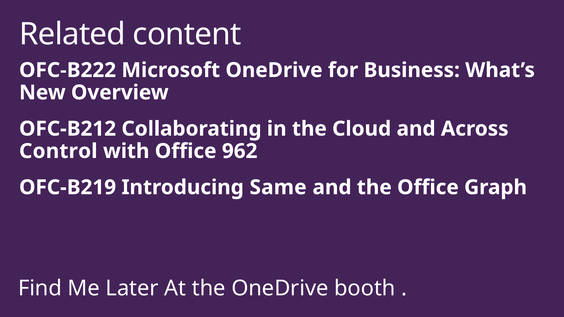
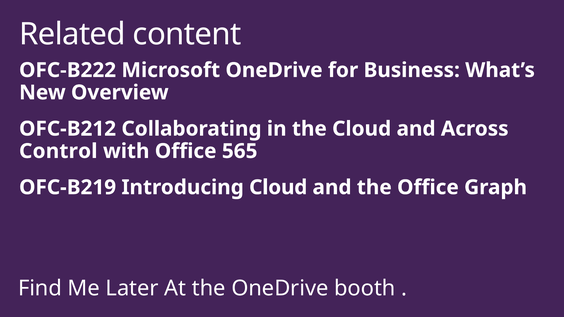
962: 962 -> 565 (240, 151)
Introducing Same: Same -> Cloud (278, 187)
